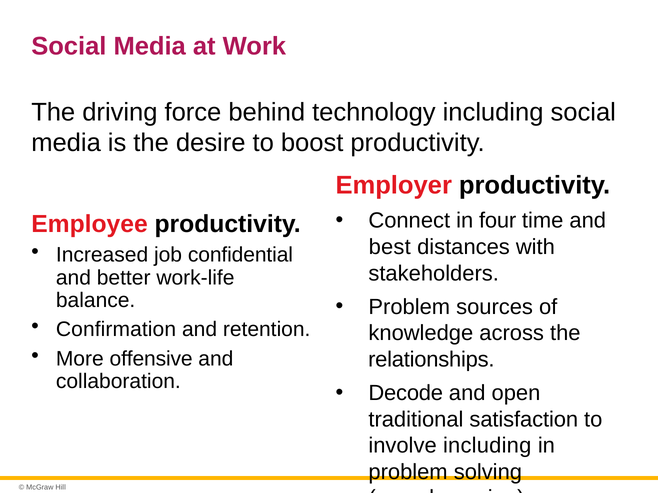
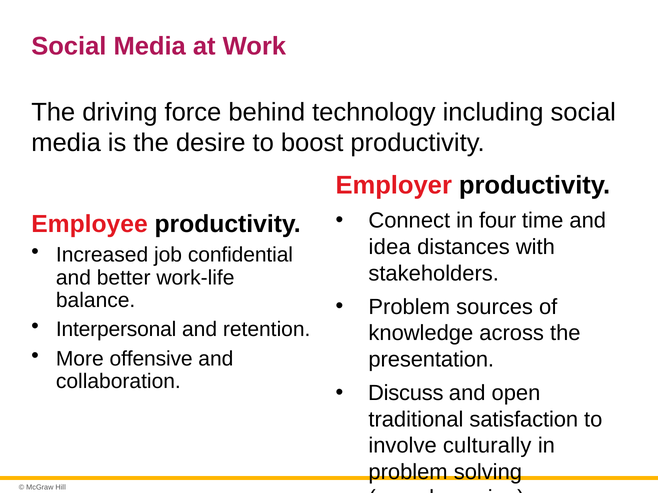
best: best -> idea (390, 247)
Confirmation: Confirmation -> Interpersonal (116, 330)
relationships: relationships -> presentation (431, 360)
Decode: Decode -> Discuss (406, 393)
involve including: including -> culturally (487, 446)
